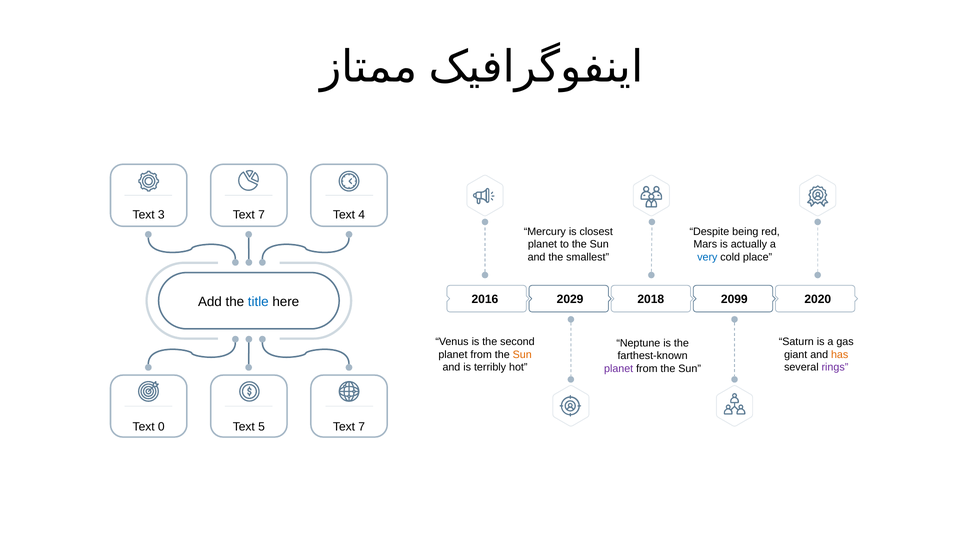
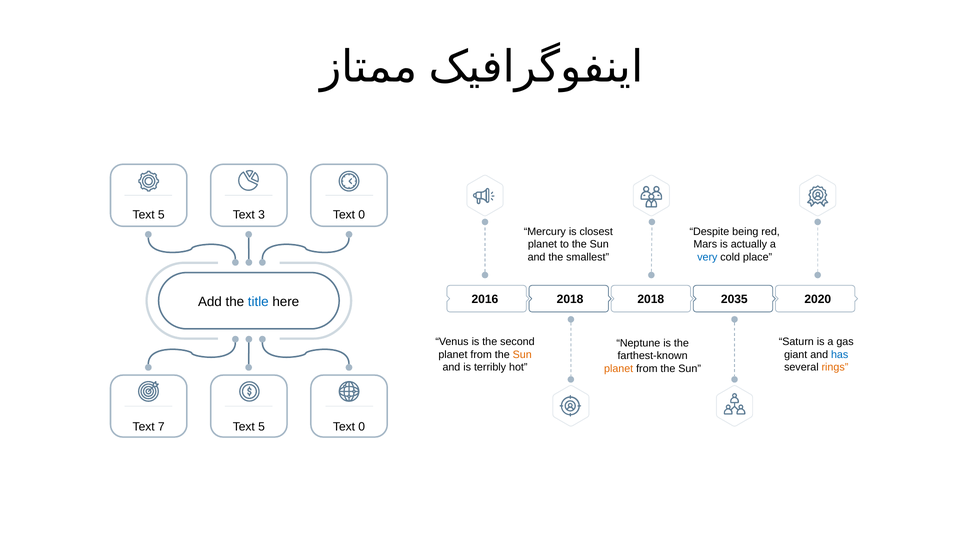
3: 3 -> 5 (161, 215)
7: 7 -> 3 (262, 215)
4: 4 -> 0 (362, 215)
2016 2029: 2029 -> 2018 (570, 300)
2099: 2099 -> 2035 (734, 300)
has colour: orange -> blue (840, 355)
rings colour: purple -> orange (835, 368)
planet colour: purple -> orange (619, 369)
0: 0 -> 7 (161, 427)
5 Text 7: 7 -> 0 (362, 427)
